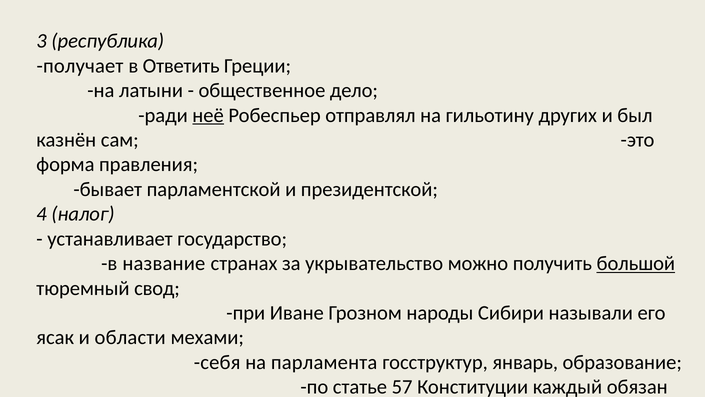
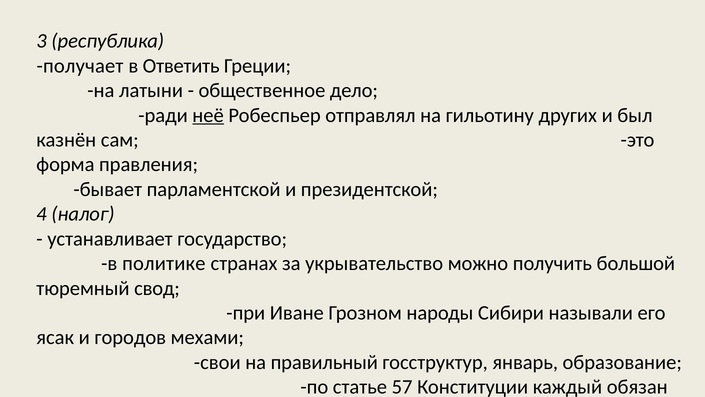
название: название -> политике (164, 263)
большой underline: present -> none (636, 263)
области: области -> городов (130, 337)
себя: себя -> свои (217, 362)
парламента: парламента -> правильный (324, 362)
